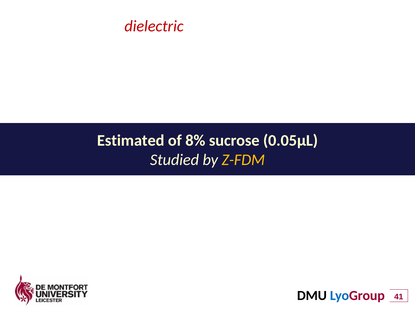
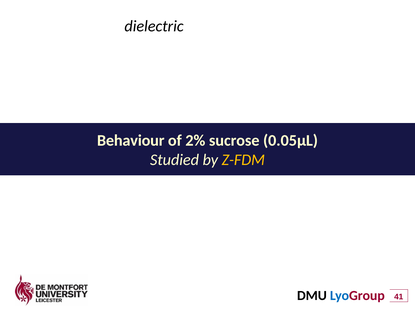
dielectric colour: red -> black (154, 26)
Estimated: Estimated -> Behaviour (131, 141)
8%: 8% -> 2% (195, 141)
